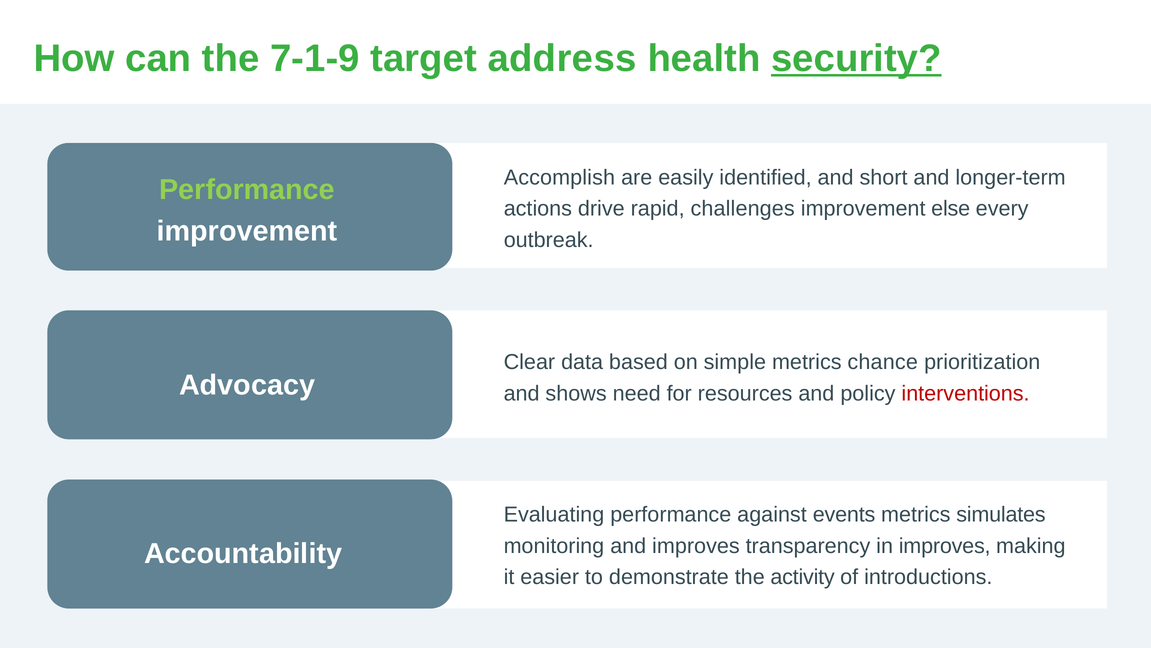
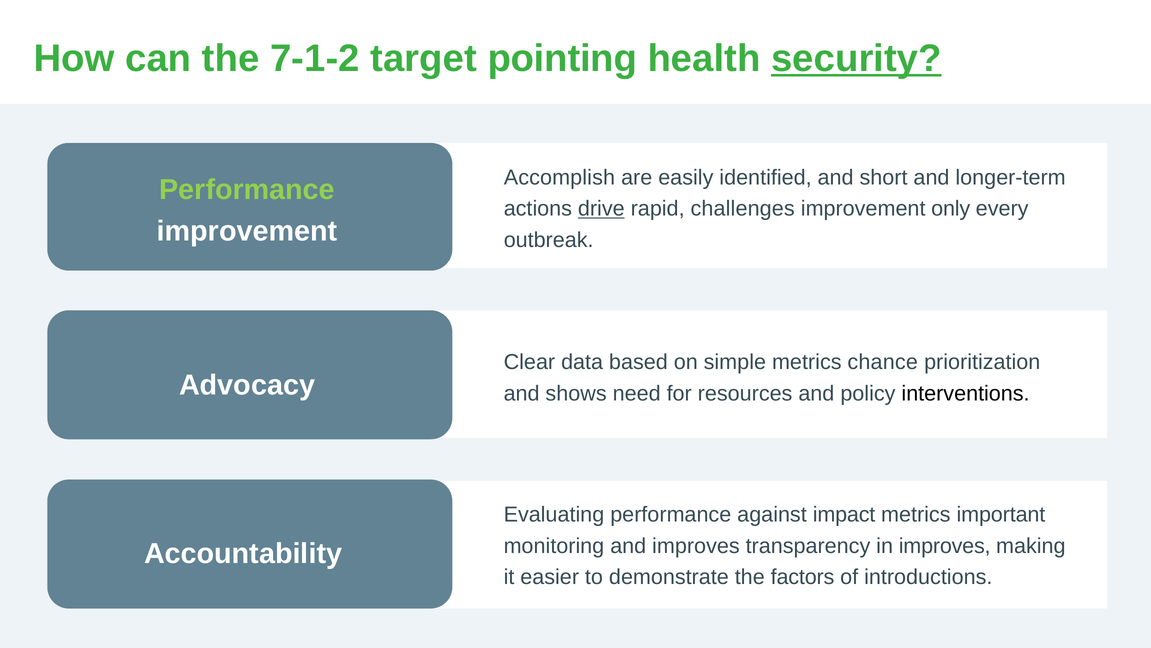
7-1-9: 7-1-9 -> 7-1-2 (315, 59)
address: address -> pointing (562, 59)
drive underline: none -> present (601, 209)
else: else -> only (951, 209)
interventions colour: red -> black (966, 393)
events: events -> impact (844, 514)
simulates: simulates -> important (1001, 514)
activity: activity -> factors (803, 577)
